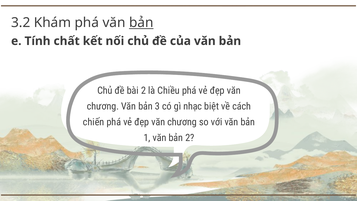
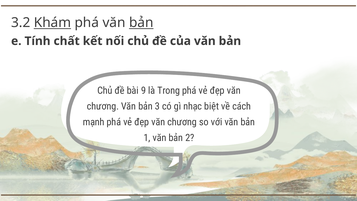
Khám underline: none -> present (52, 23)
bài 2: 2 -> 9 (143, 91)
Chiều: Chiều -> Trong (169, 91)
chiến: chiến -> mạnh (94, 122)
